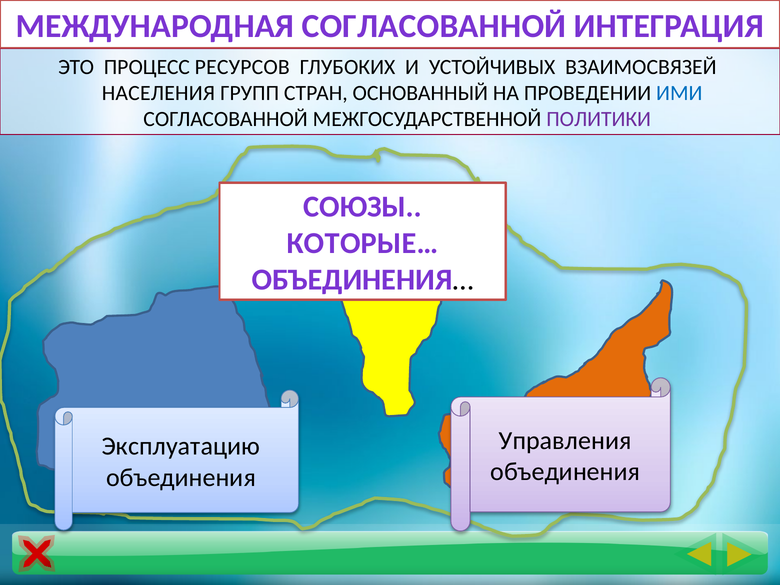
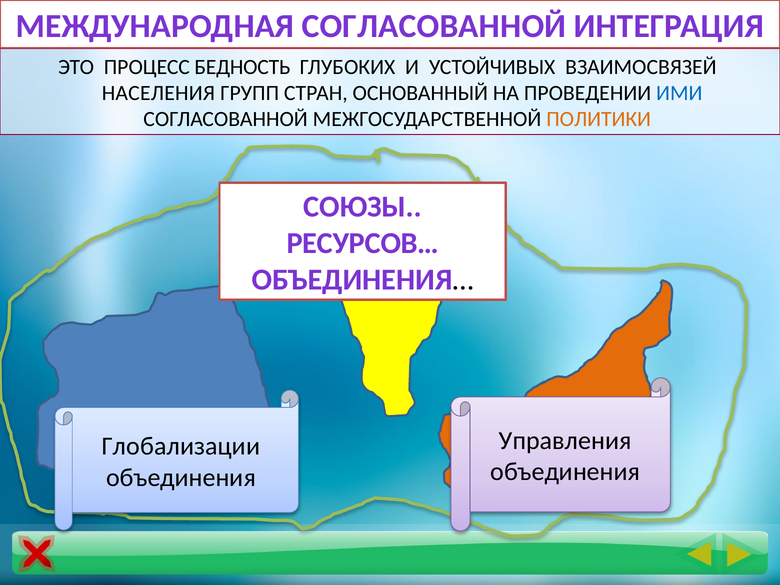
РЕСУРСОВ: РЕСУРСОВ -> БЕДНОСТЬ (242, 67)
ПОЛИТИКИ colour: purple -> orange (599, 119)
КОТОРЫЕ…: КОТОРЫЕ… -> РЕСУРСОВ… (363, 243)
Эксплуатацию: Эксплуатацию -> Глобализации (181, 446)
